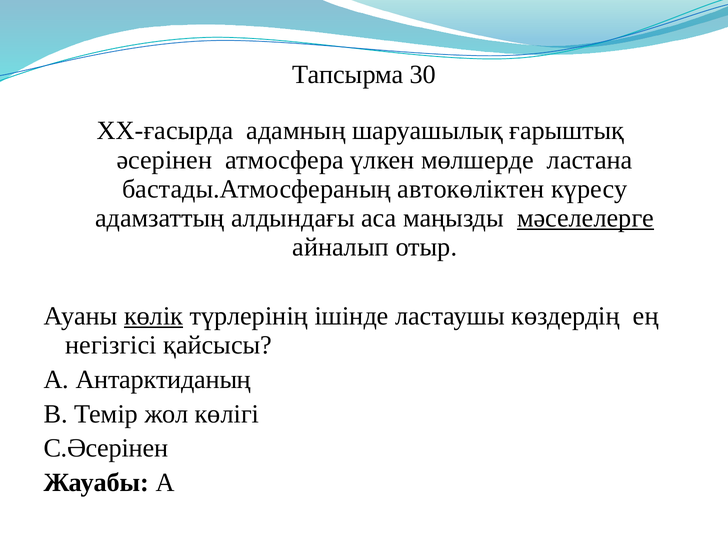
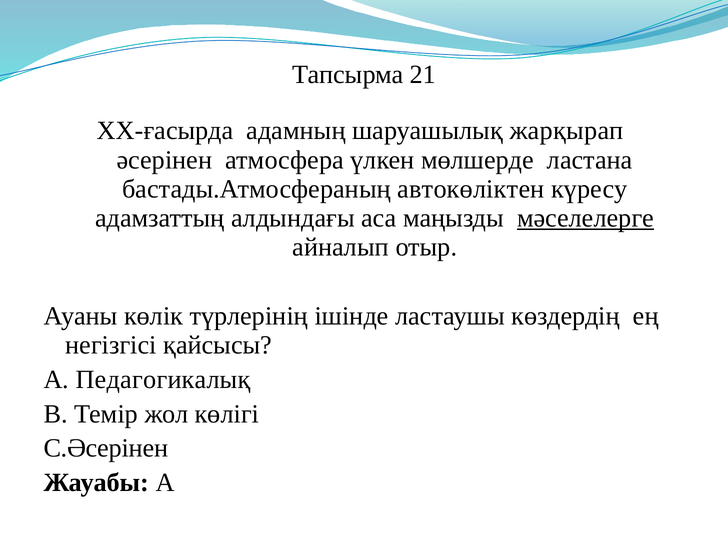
30: 30 -> 21 (423, 74)
ғарыштық: ғарыштық -> жарқырап (567, 131)
көлік underline: present -> none (154, 316)
Антарктиданың: Антарктиданың -> Педагогикалық (163, 379)
